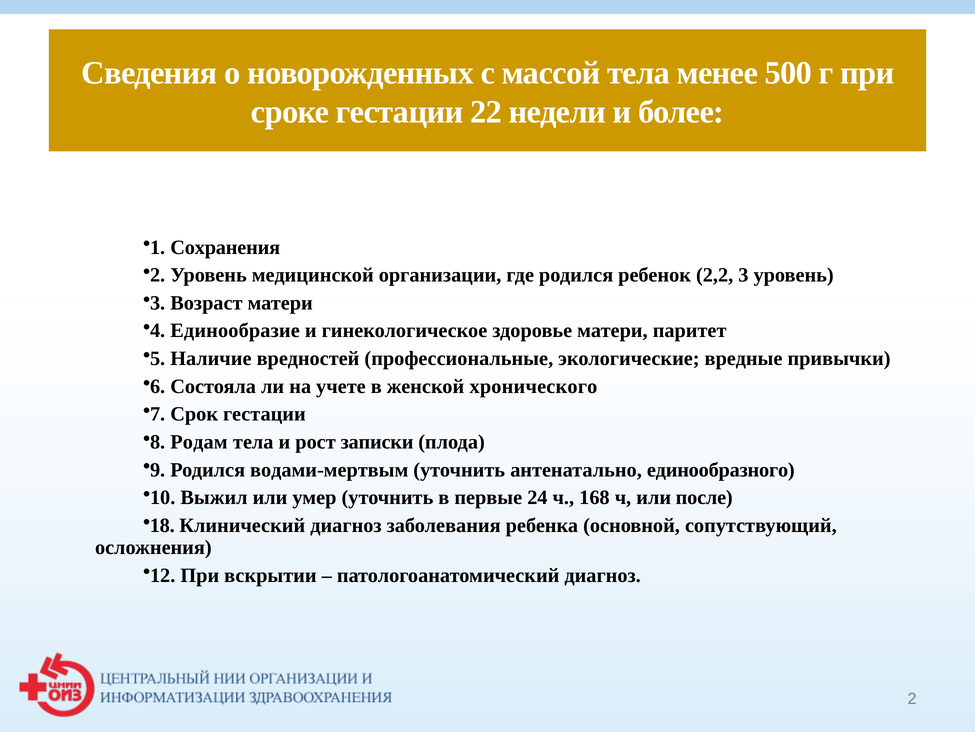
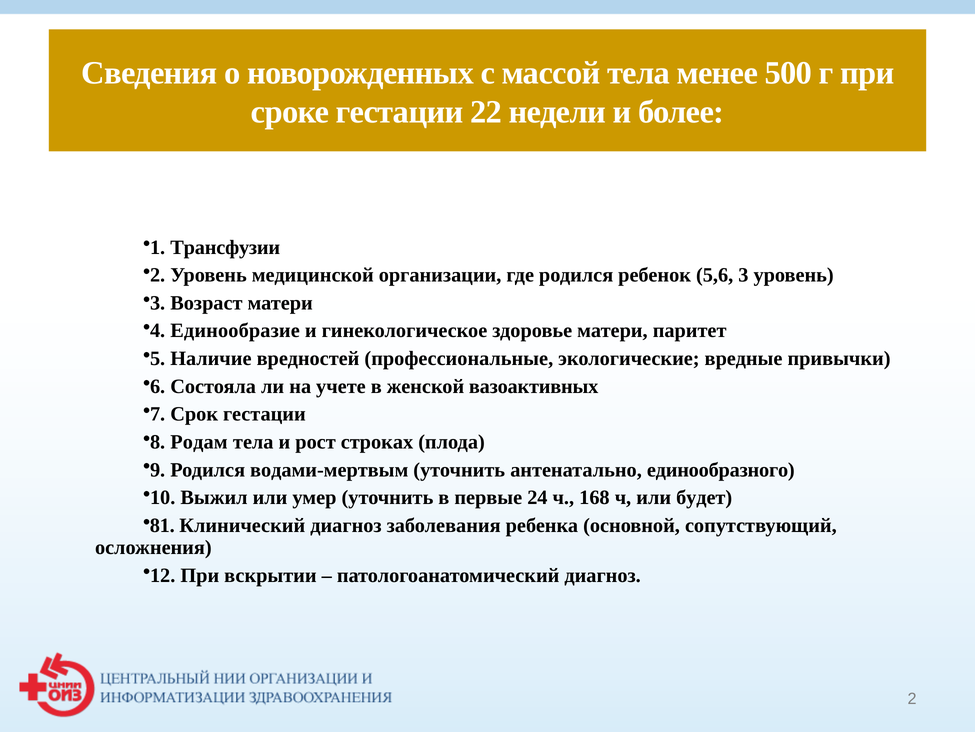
Сохранения: Сохранения -> Трансфузии (225, 247)
2,2: 2,2 -> 5,6 (715, 275)
хронического: хронического -> вазоактивных (534, 386)
записки: записки -> строках (377, 442)
после: после -> будет (704, 497)
18: 18 -> 81 (162, 525)
